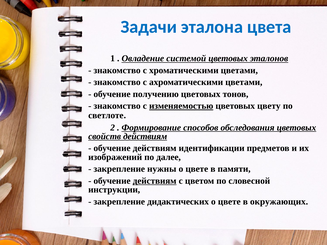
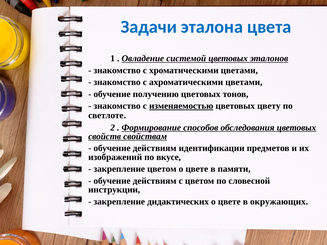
свойств действиям: действиям -> свойствам (145, 137)
далее: далее -> вкусе (169, 157)
закрепление нужны: нужны -> цветом (162, 169)
действиям underline: present -> none (155, 181)
